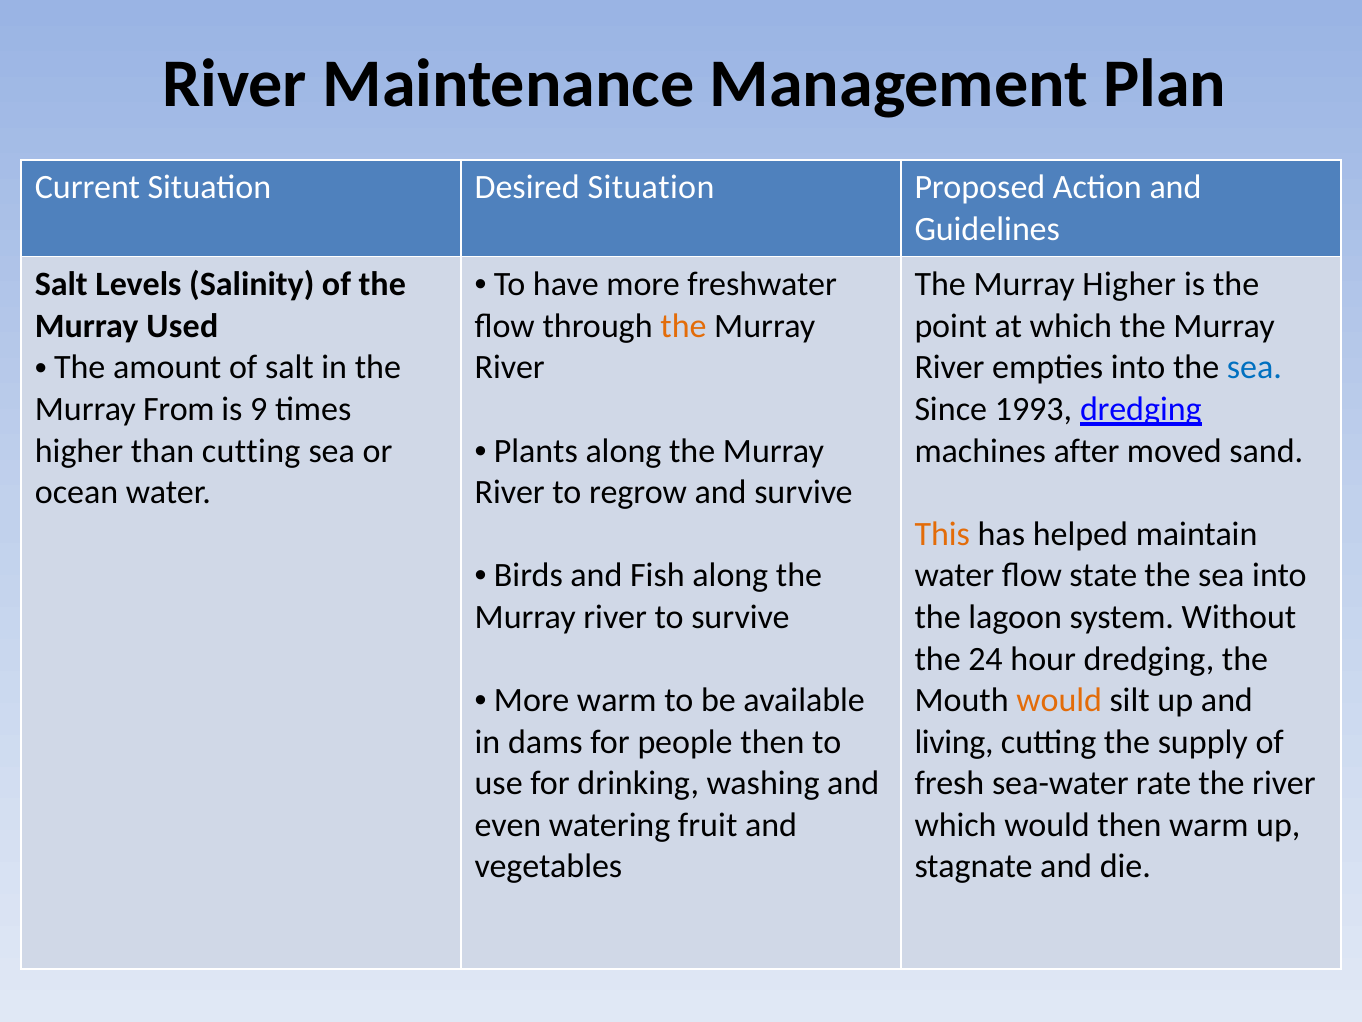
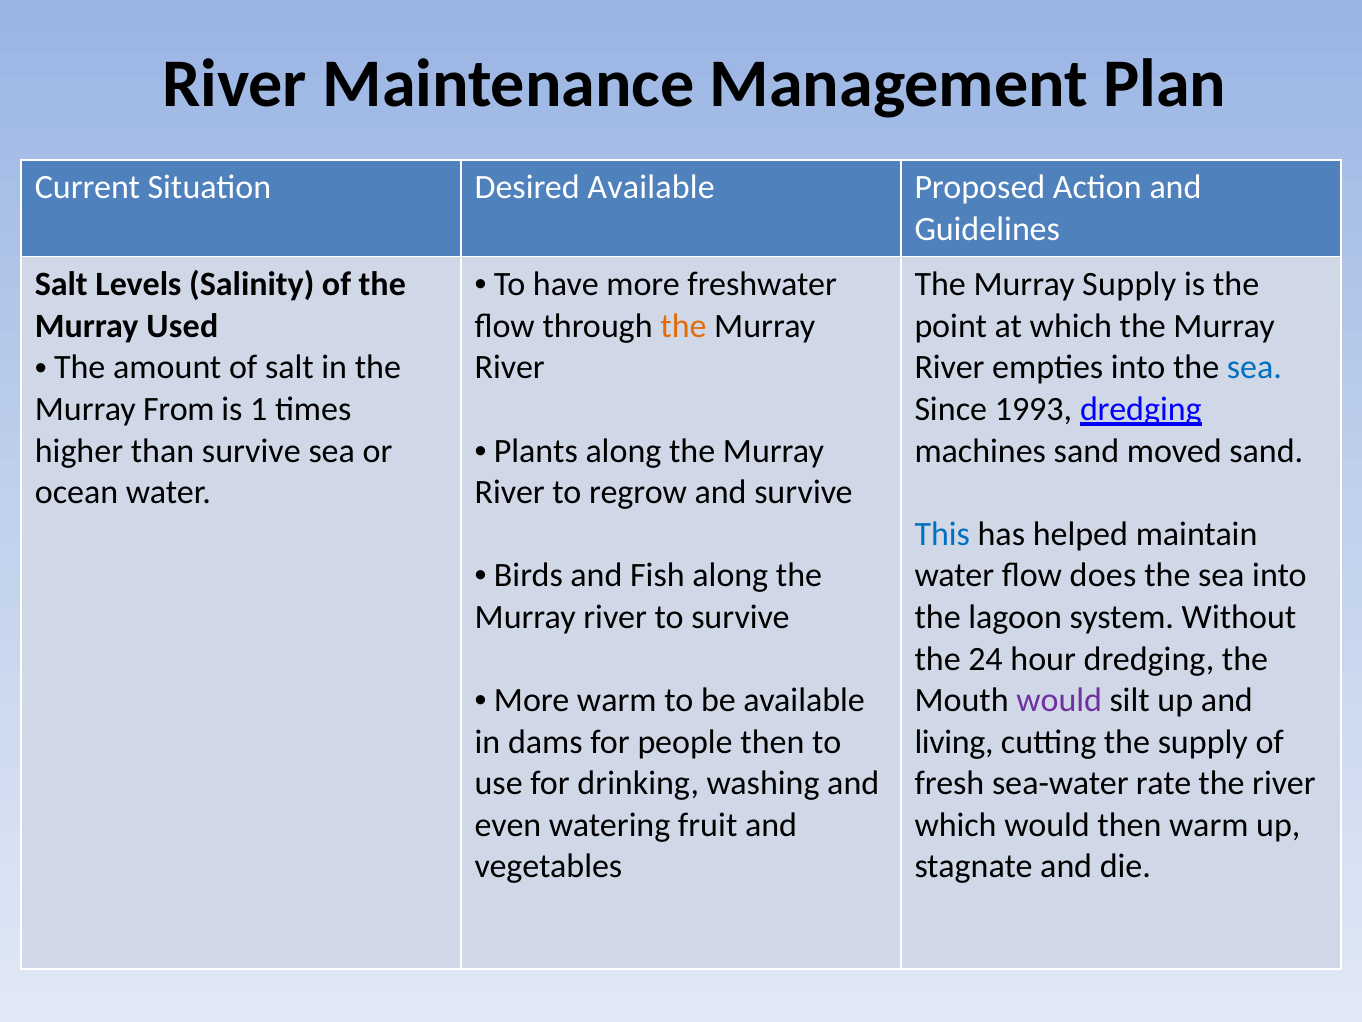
Desired Situation: Situation -> Available (651, 188)
Murray Higher: Higher -> Supply (1129, 284)
9: 9 -> 1 (259, 409)
than cutting: cutting -> survive (251, 451)
machines after: after -> sand (1086, 451)
This colour: orange -> blue (942, 534)
state: state -> does (1103, 575)
would colour: orange -> purple (1059, 700)
